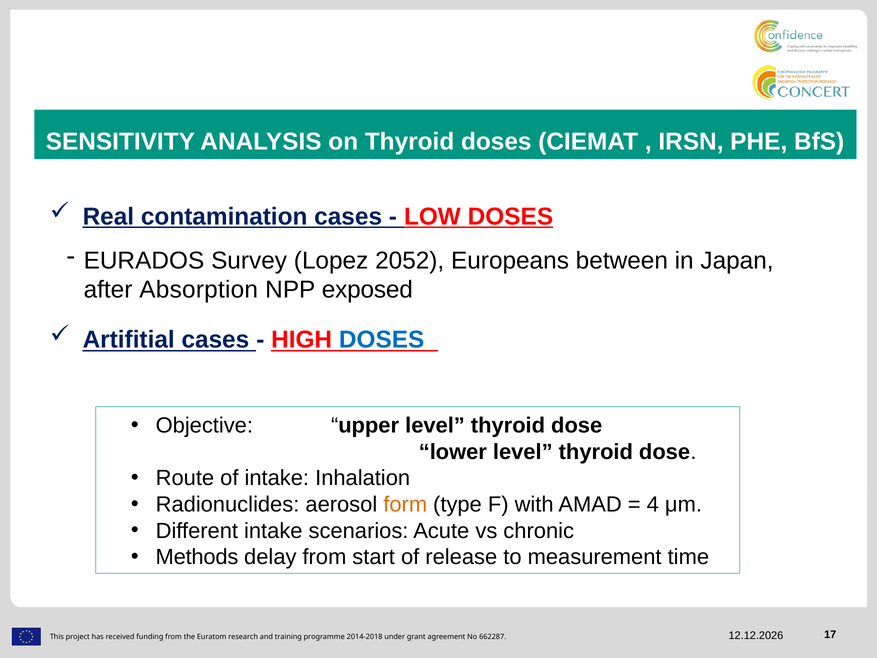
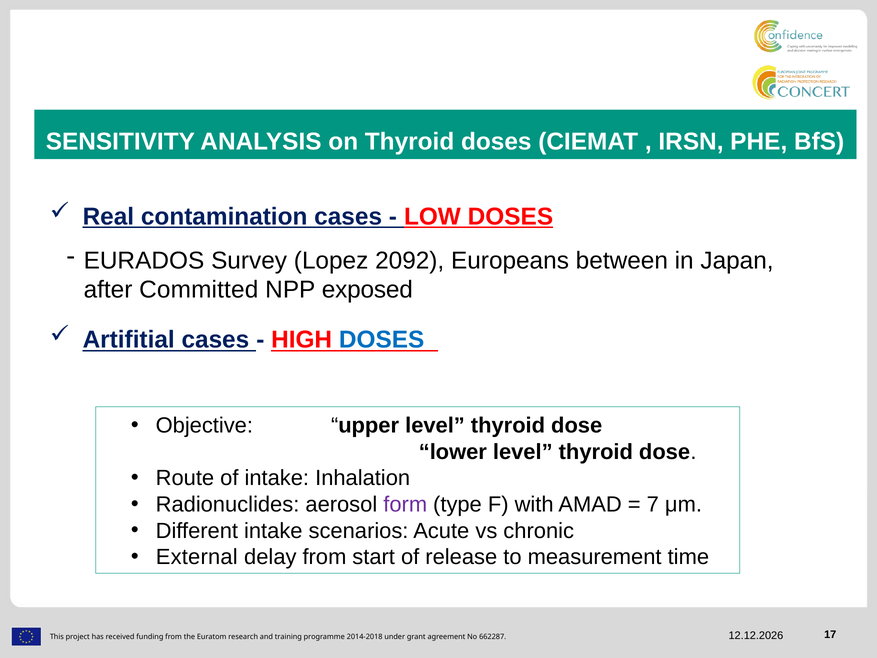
2052: 2052 -> 2092 (410, 260)
Absorption: Absorption -> Committed (199, 290)
form colour: orange -> purple (405, 504)
4: 4 -> 7 (653, 504)
Methods: Methods -> External (197, 557)
